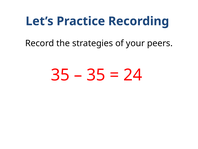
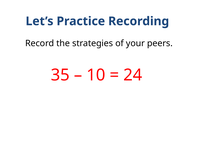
35: 35 -> 10 (96, 75)
